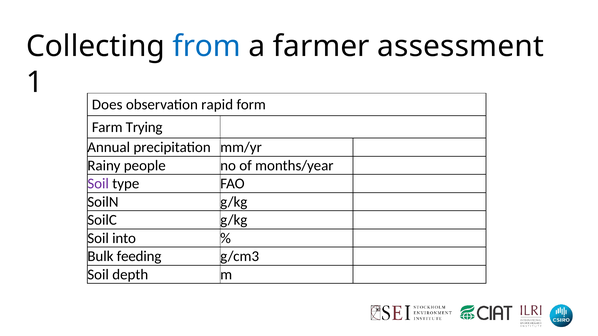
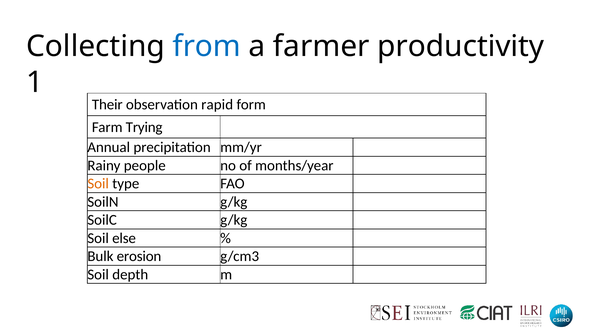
assessment: assessment -> productivity (461, 46)
Does: Does -> Their (107, 105)
Soil colour: purple -> orange (98, 184)
into: into -> else (124, 238)
feeding: feeding -> erosion (139, 257)
